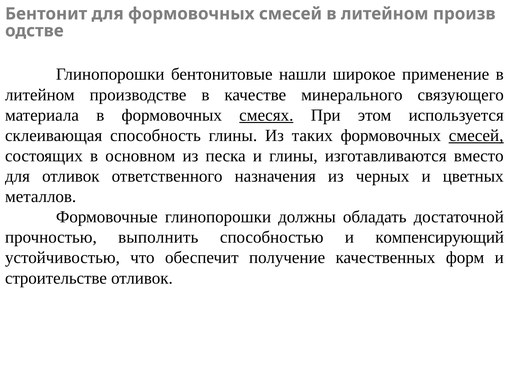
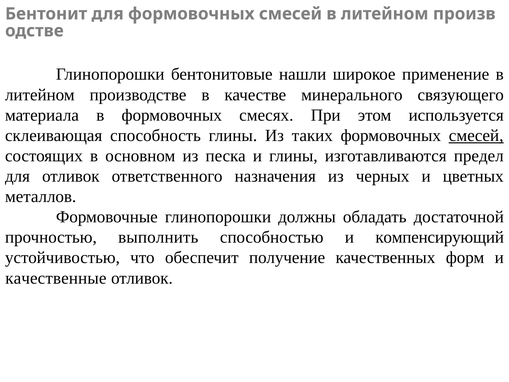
смесях underline: present -> none (266, 115)
вместо: вместо -> предел (479, 156)
строительстве: строительстве -> качественные (56, 278)
